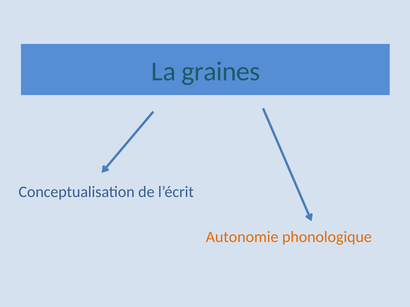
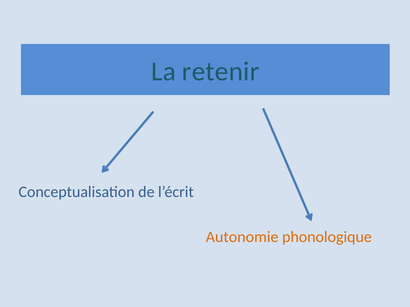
graines: graines -> retenir (221, 71)
